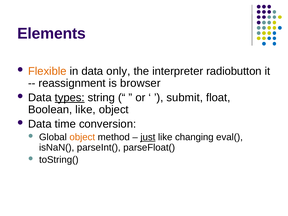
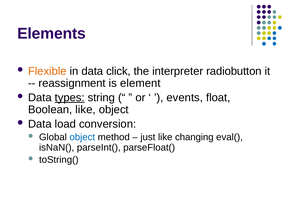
only: only -> click (118, 71)
browser: browser -> element (140, 83)
submit: submit -> events (185, 98)
time: time -> load (65, 124)
object colour: orange -> blue (82, 137)
just underline: present -> none (148, 137)
